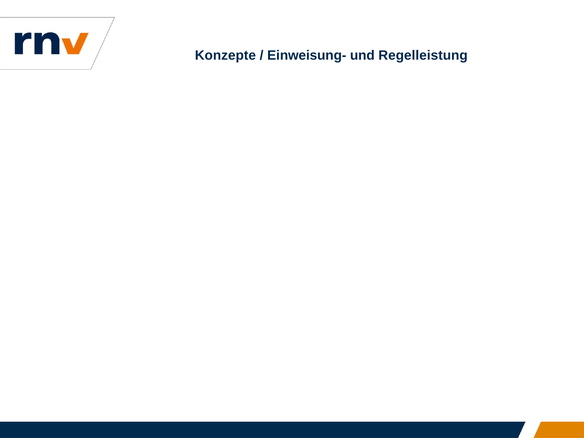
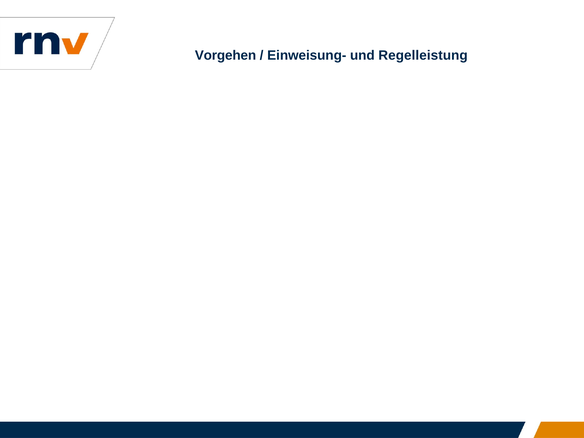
Konzepte: Konzepte -> Vorgehen (226, 55)
